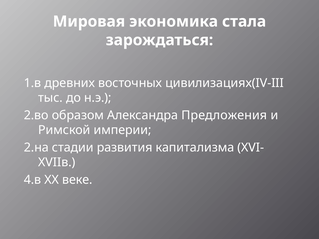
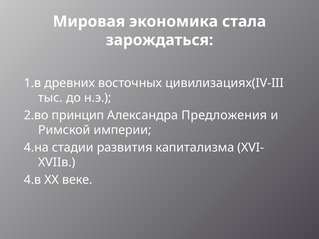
образом: образом -> принцип (78, 115)
2.на: 2.на -> 4.на (36, 148)
